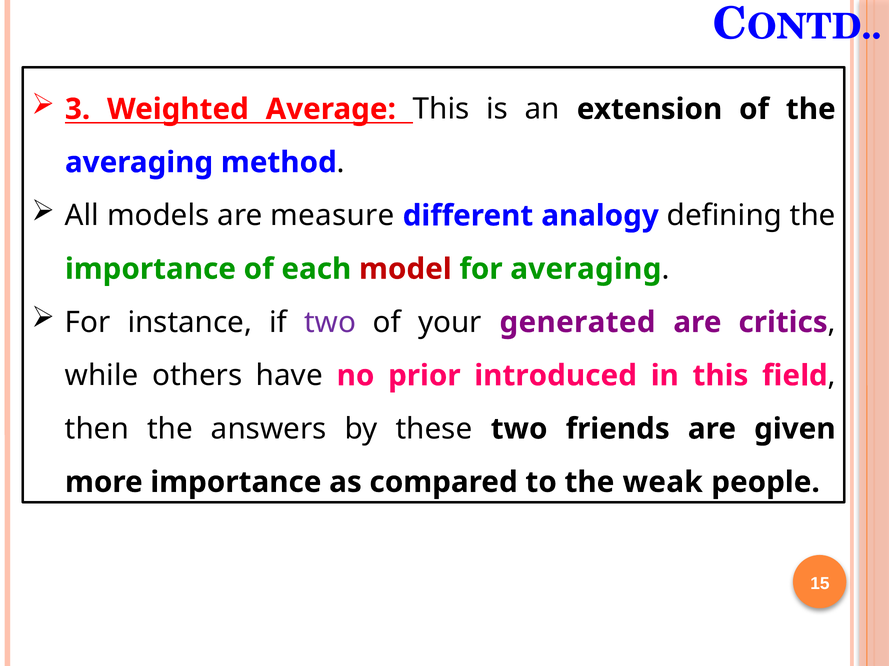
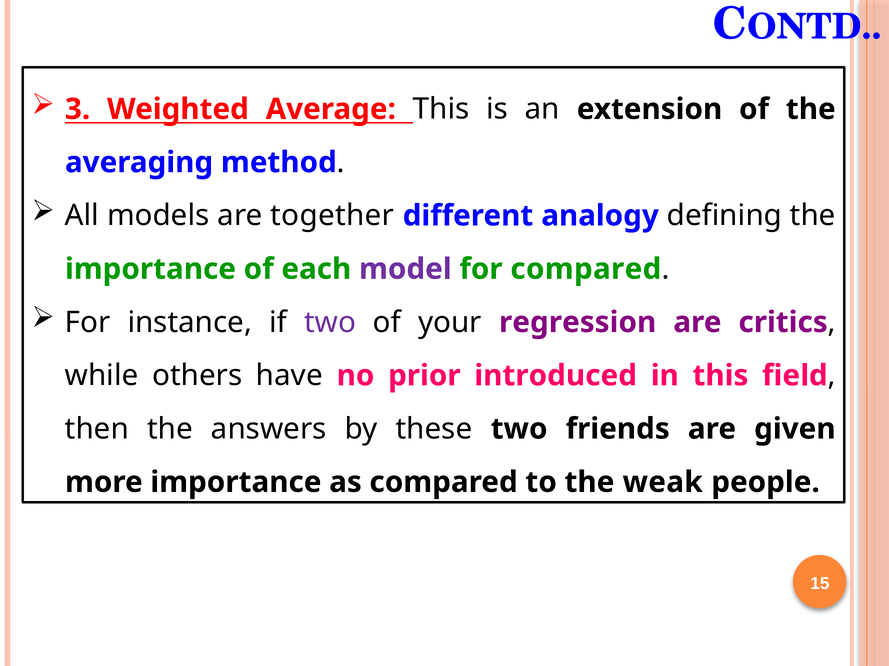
measure: measure -> together (332, 216)
model colour: red -> purple (405, 269)
for averaging: averaging -> compared (586, 269)
generated: generated -> regression (578, 323)
